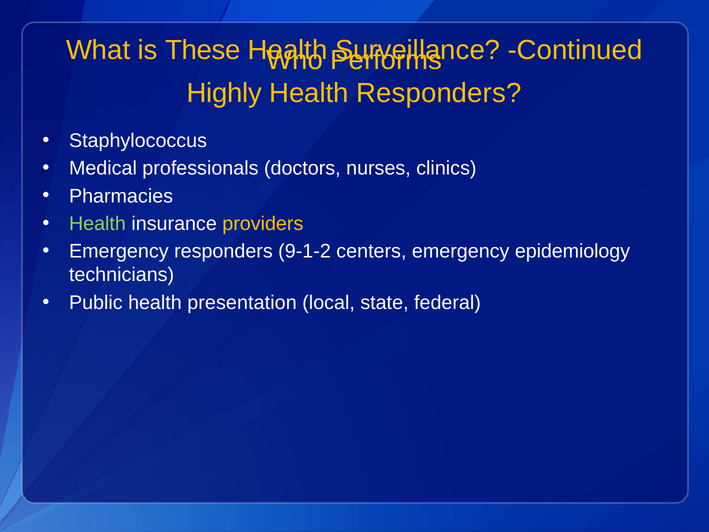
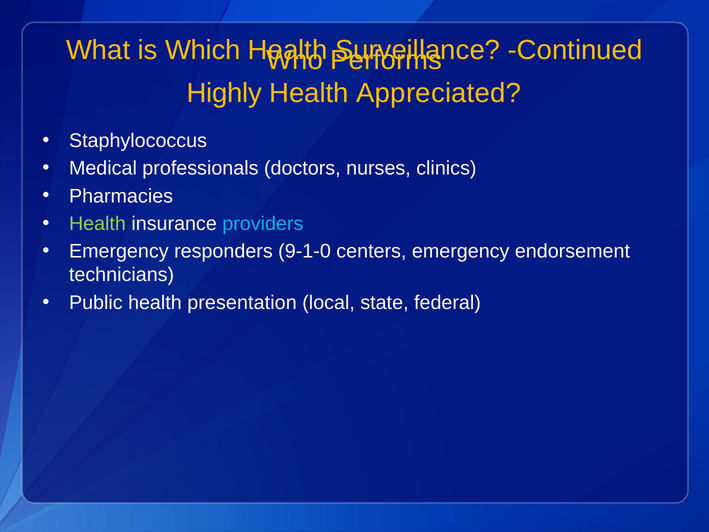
These: These -> Which (203, 50)
Health Responders: Responders -> Appreciated (439, 93)
providers colour: yellow -> light blue (263, 224)
9-1-2: 9-1-2 -> 9-1-0 (305, 251)
epidemiology: epidemiology -> endorsement (572, 251)
